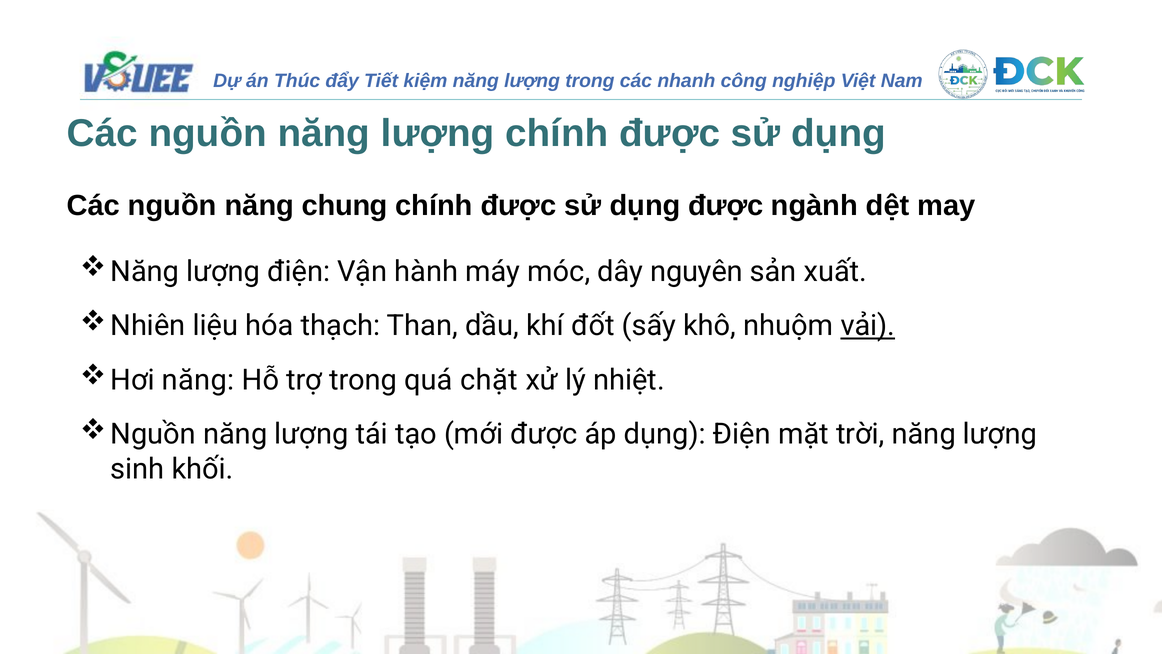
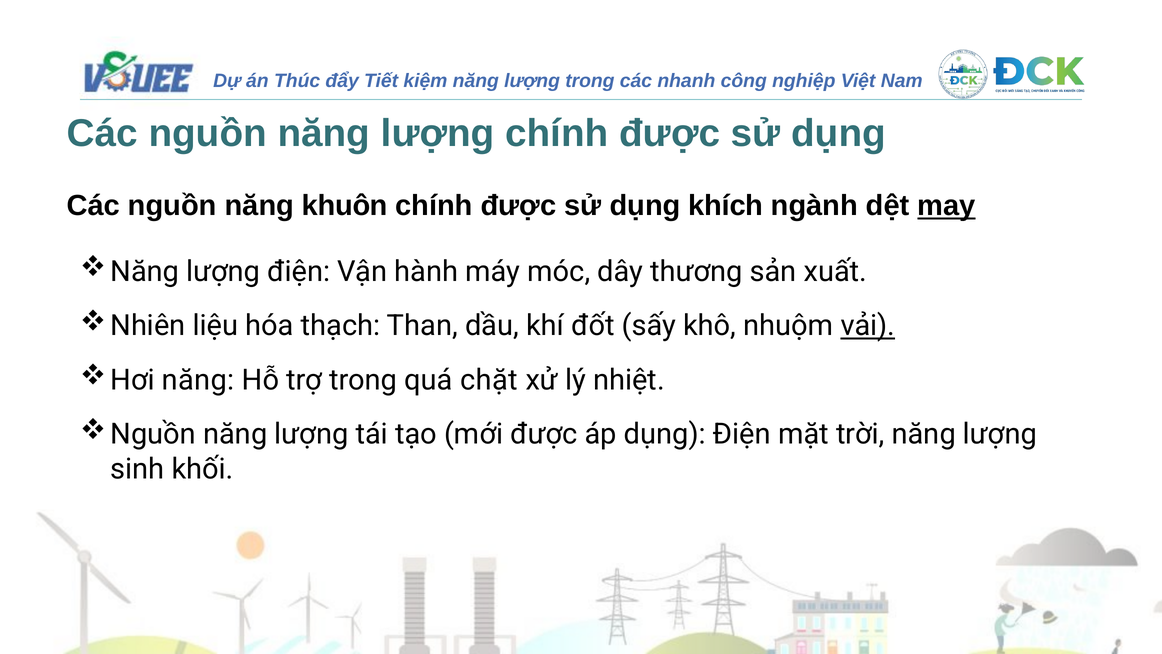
chung: chung -> khuôn (345, 206)
dụng được: được -> khích (726, 206)
may underline: none -> present (947, 206)
nguyên: nguyên -> thương (696, 271)
